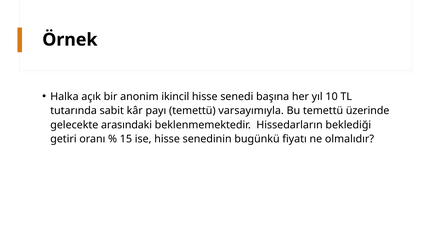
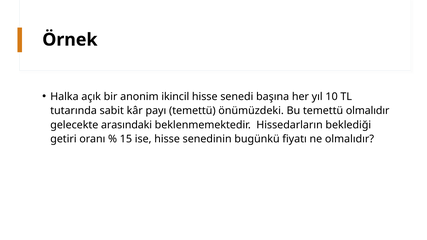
varsayımıyla: varsayımıyla -> önümüzdeki (251, 111)
temettü üzerinde: üzerinde -> olmalıdır (368, 111)
